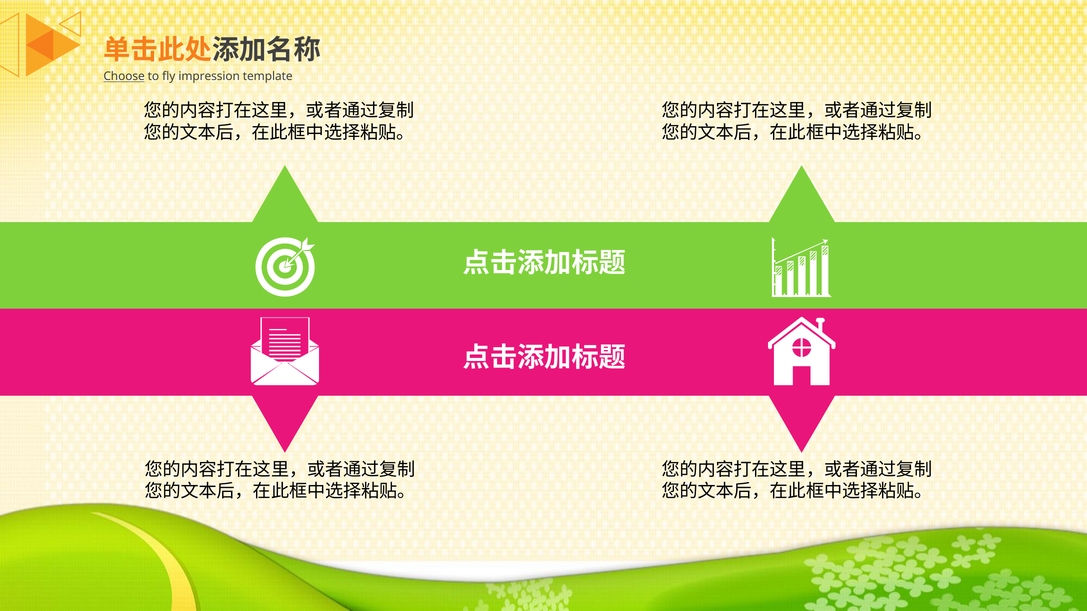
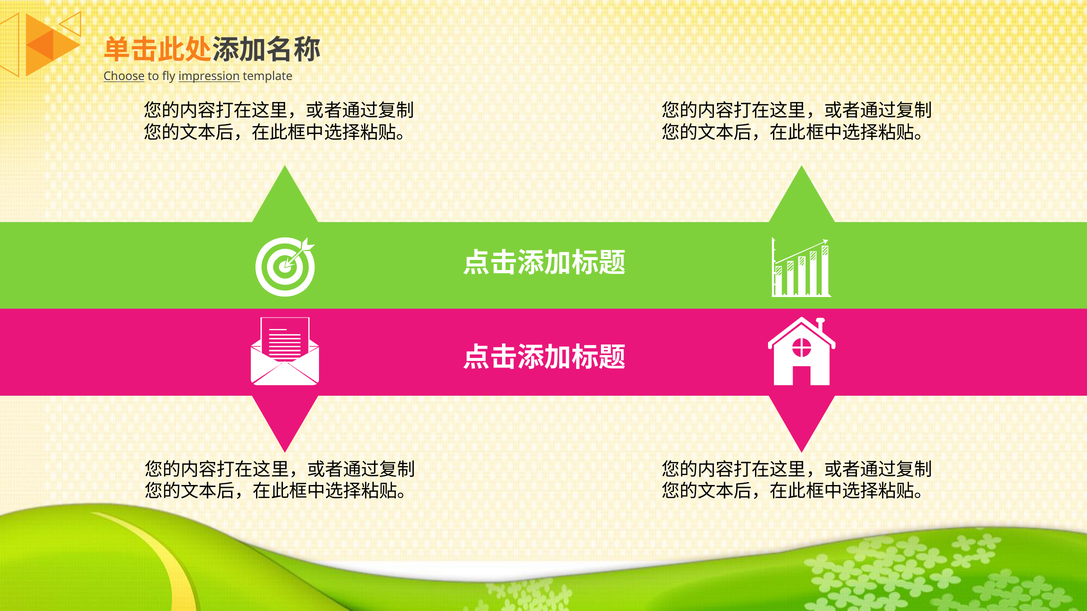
impression underline: none -> present (209, 77)
